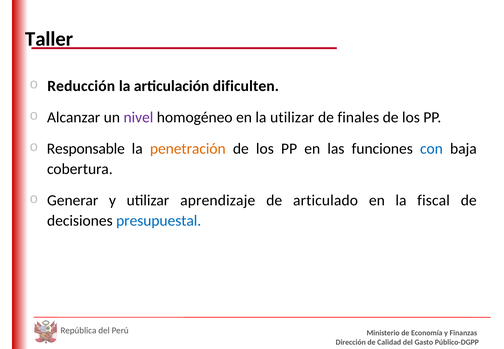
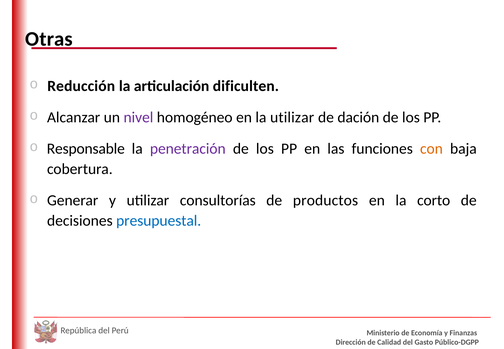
Taller: Taller -> Otras (49, 39)
finales: finales -> dación (358, 117)
penetración colour: orange -> purple (188, 149)
con colour: blue -> orange (431, 149)
aprendizaje: aprendizaje -> consultorías (218, 200)
articulado: articulado -> productos (326, 200)
fiscal: fiscal -> corto (434, 200)
